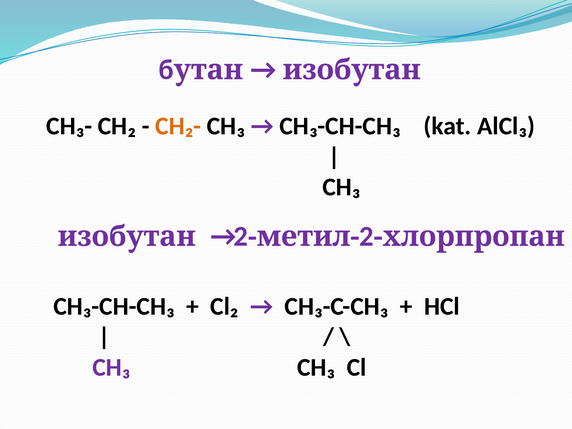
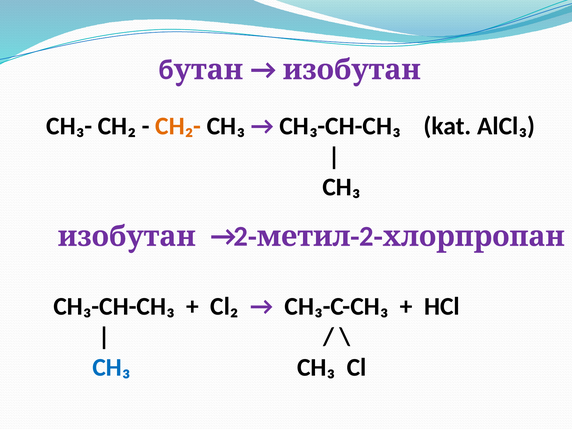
CH₃ colour: purple -> blue (111, 367)
